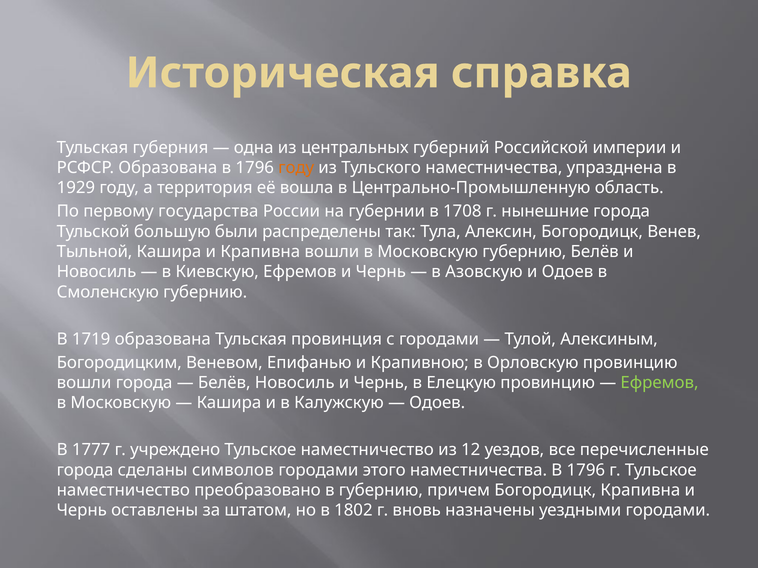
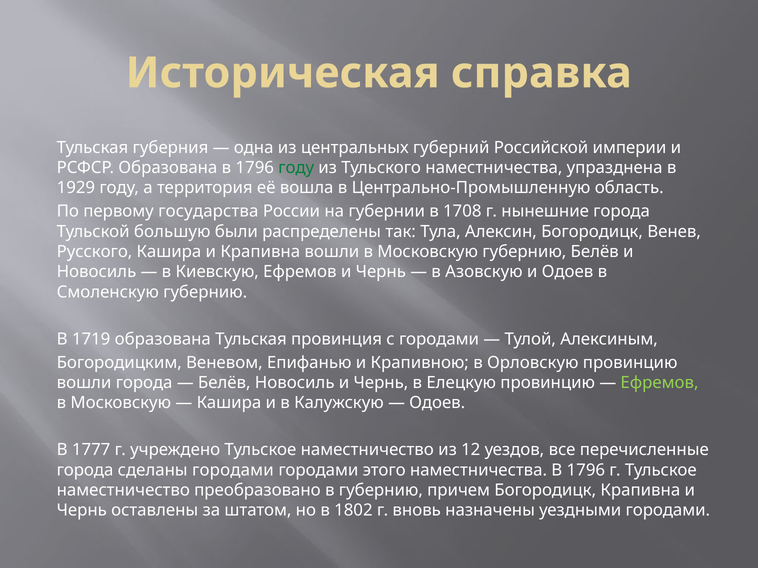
году colour: orange -> green (296, 168)
Тыльной: Тыльной -> Русского (95, 252)
сделаны символов: символов -> городами (233, 470)
